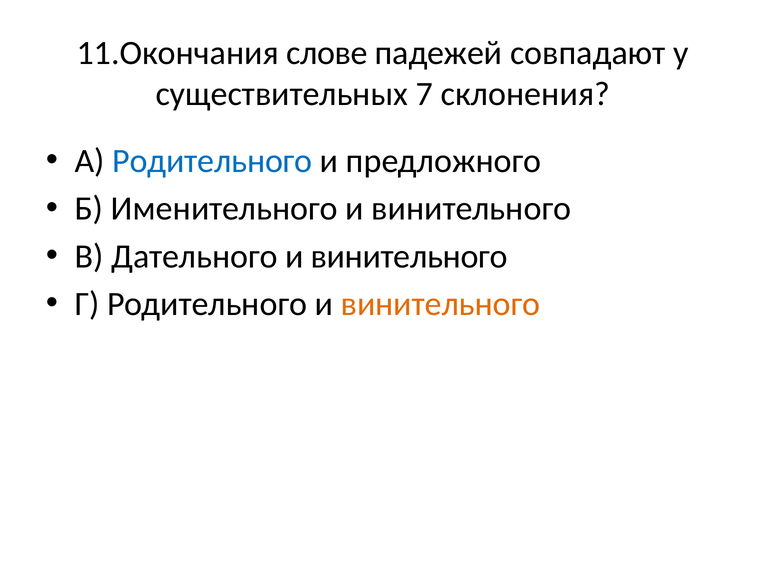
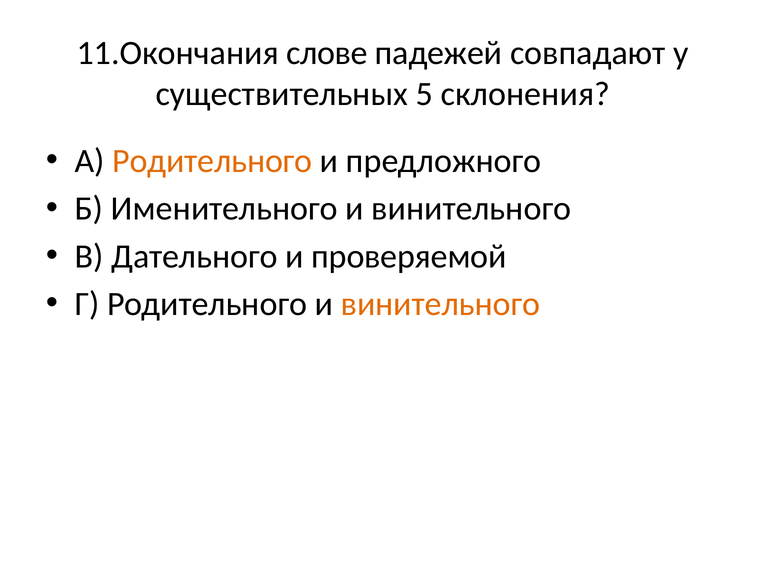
7: 7 -> 5 (424, 94)
Родительного colour: blue -> orange (212, 161)
Дательного и винительного: винительного -> проверяемой (409, 256)
